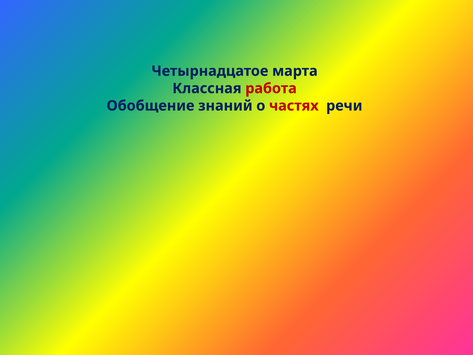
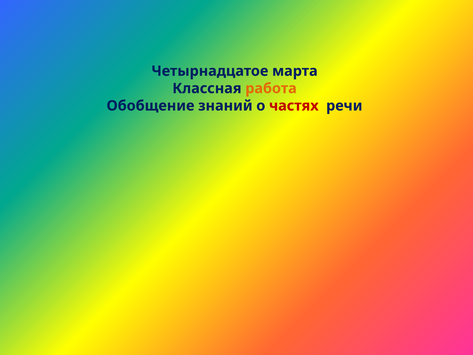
работа colour: red -> orange (271, 88)
